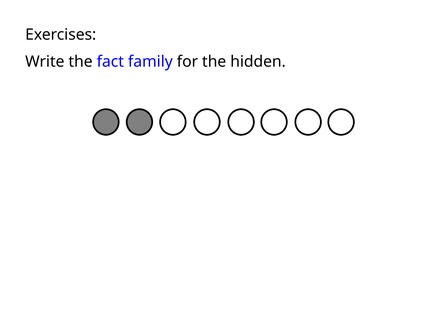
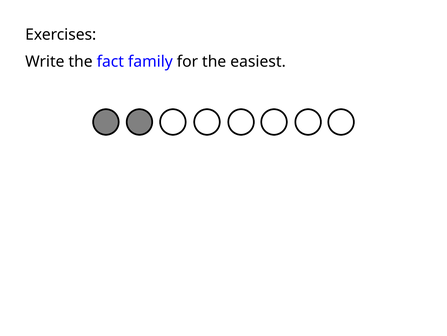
hidden: hidden -> easiest (258, 62)
